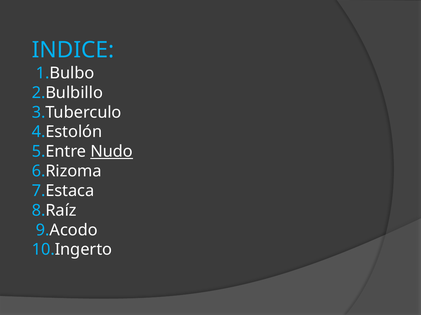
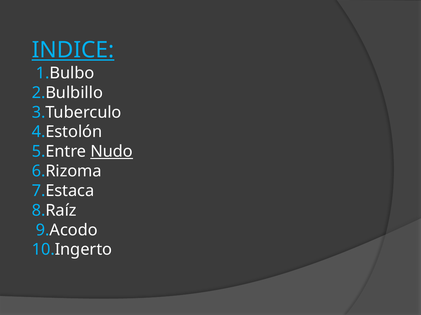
INDICE underline: none -> present (73, 50)
